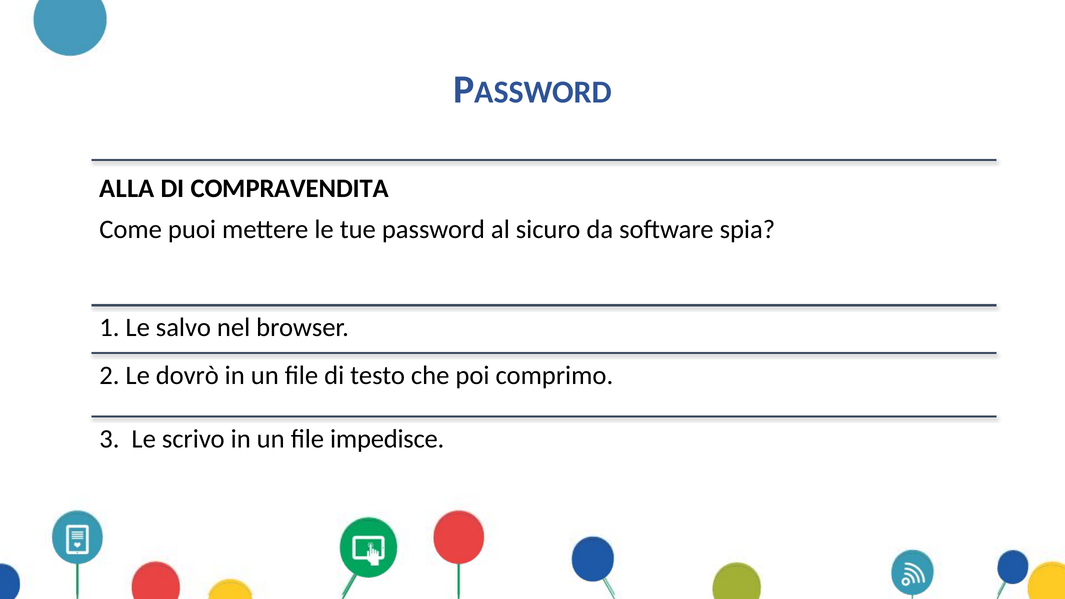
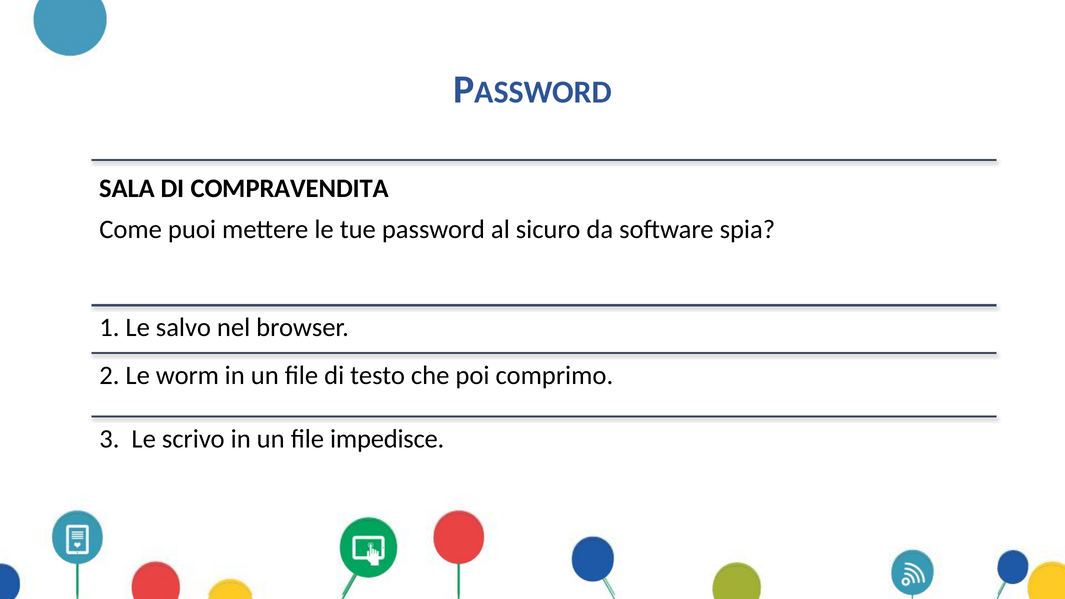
ALLA: ALLA -> SALA (127, 188)
dovrò: dovrò -> worm (187, 375)
